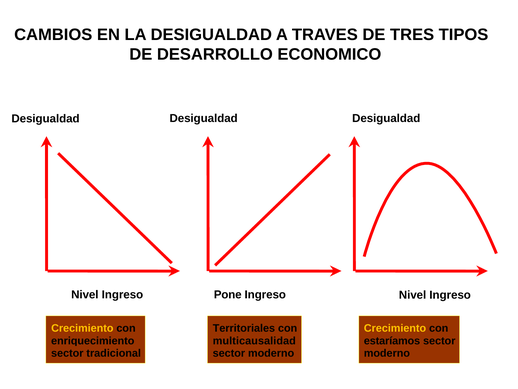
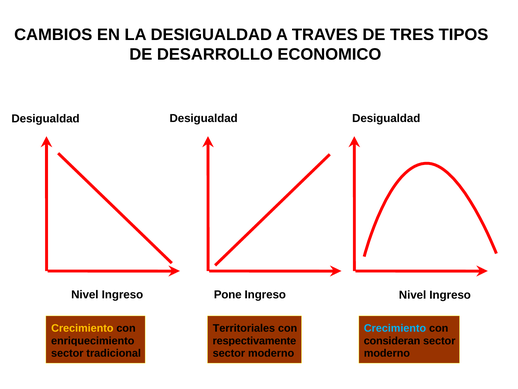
Crecimiento colour: yellow -> light blue (395, 328)
multicausalidad: multicausalidad -> respectivamente (254, 340)
estaríamos: estaríamos -> consideran (392, 340)
